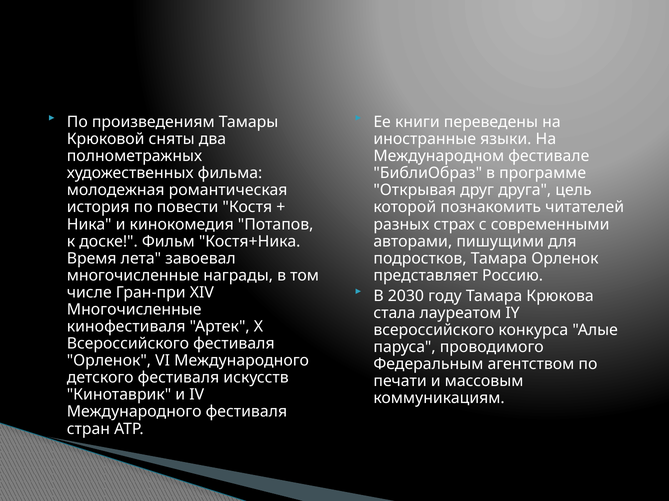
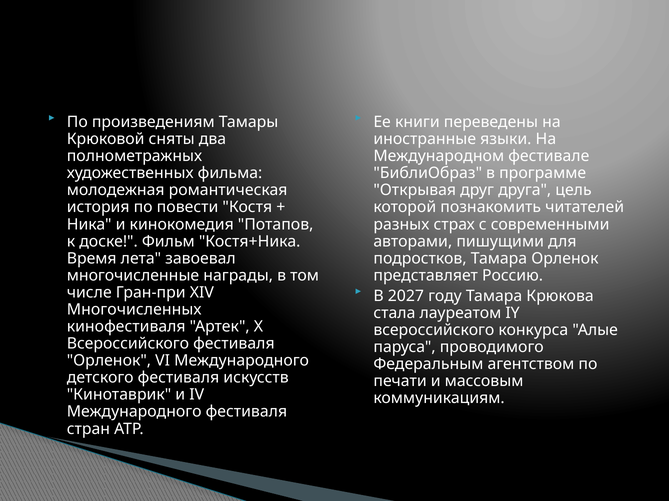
2030: 2030 -> 2027 (406, 296)
Многочисленные: Многочисленные -> Многочисленных (134, 310)
